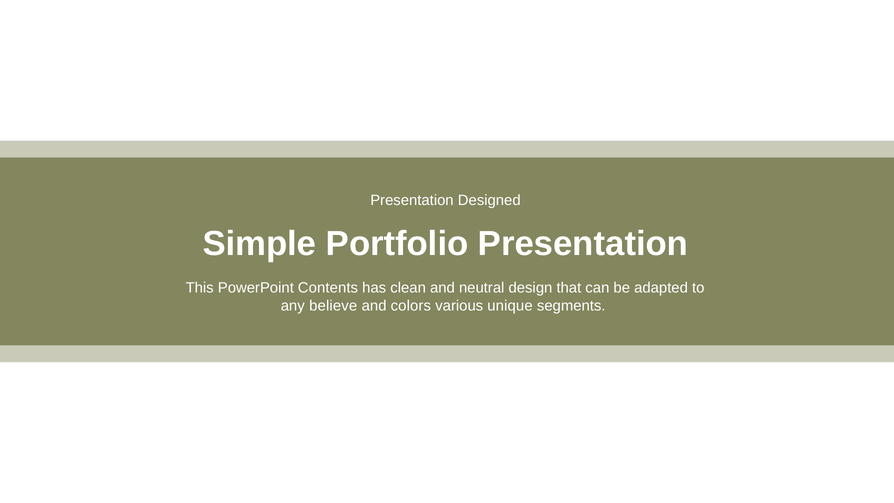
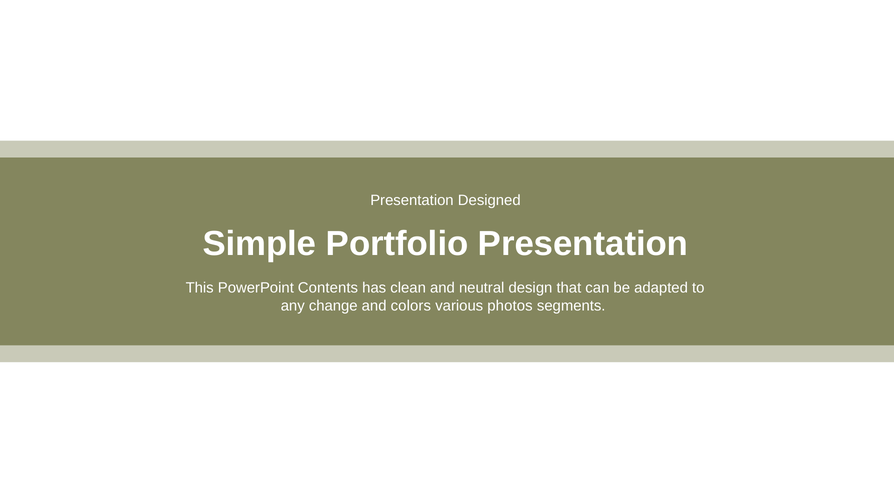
believe: believe -> change (333, 306)
unique: unique -> photos (510, 306)
